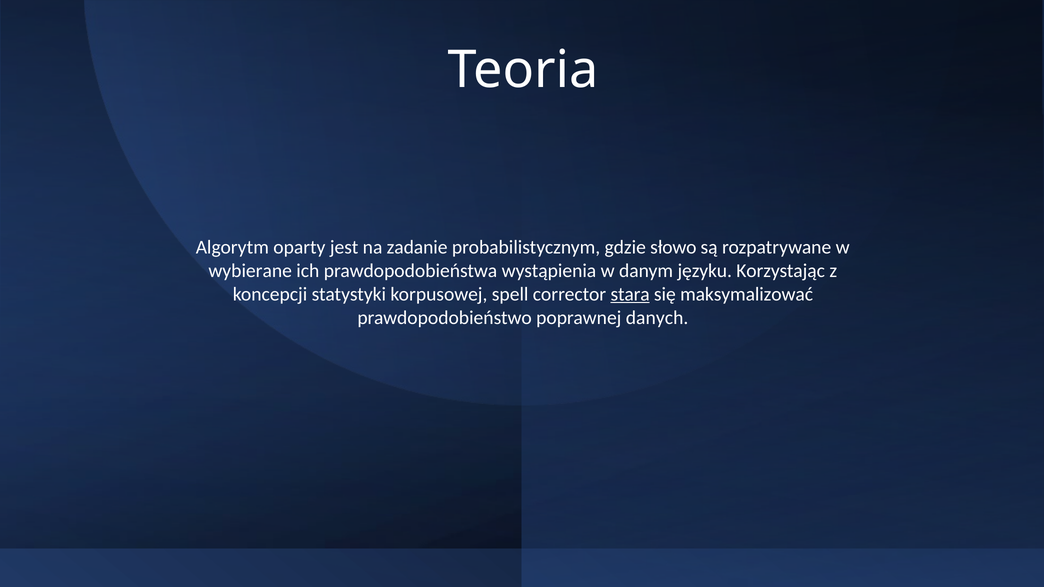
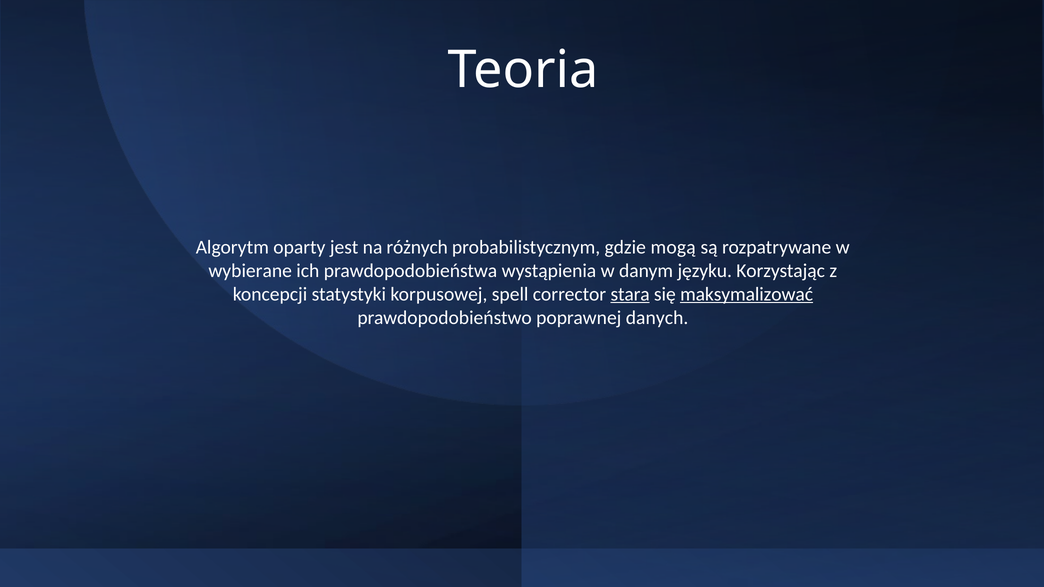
zadanie: zadanie -> różnych (417, 247)
słowo: słowo -> mogą (673, 247)
maksymalizować underline: none -> present (747, 294)
